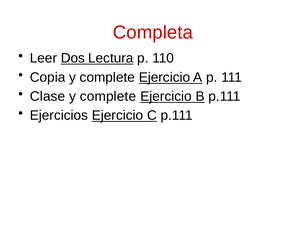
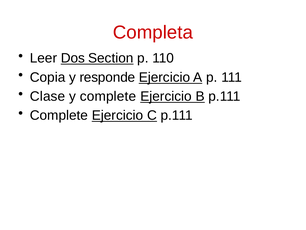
Lectura: Lectura -> Section (111, 58)
Copia y complete: complete -> responde (107, 77)
Ejercicios: Ejercicios -> Complete (59, 115)
